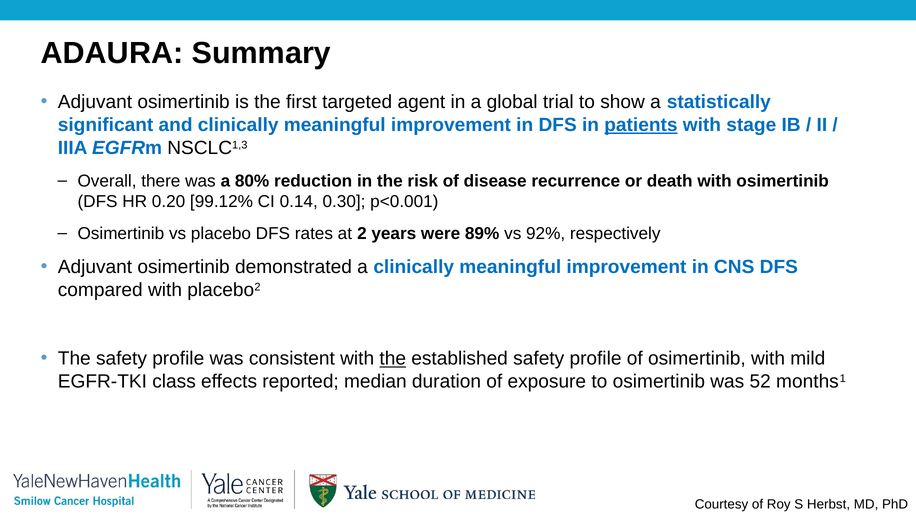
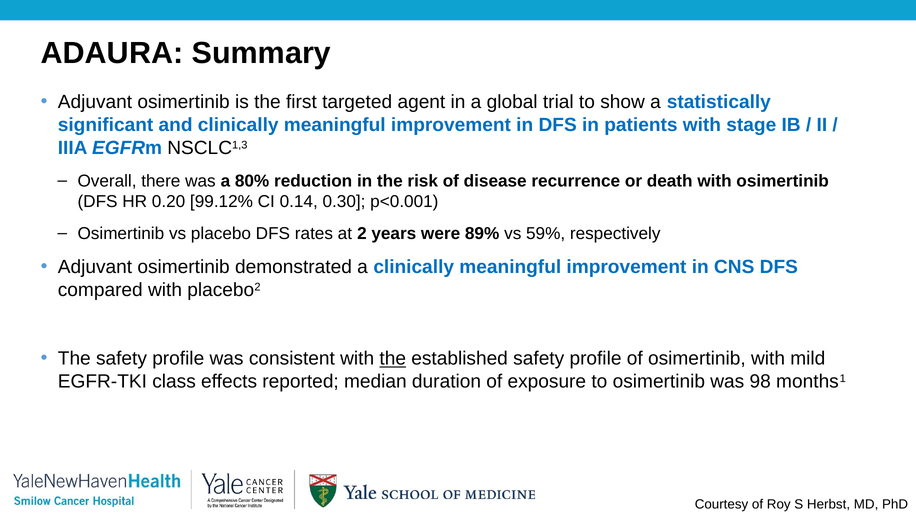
patients underline: present -> none (641, 125)
92%: 92% -> 59% (546, 234)
52: 52 -> 98 (760, 382)
